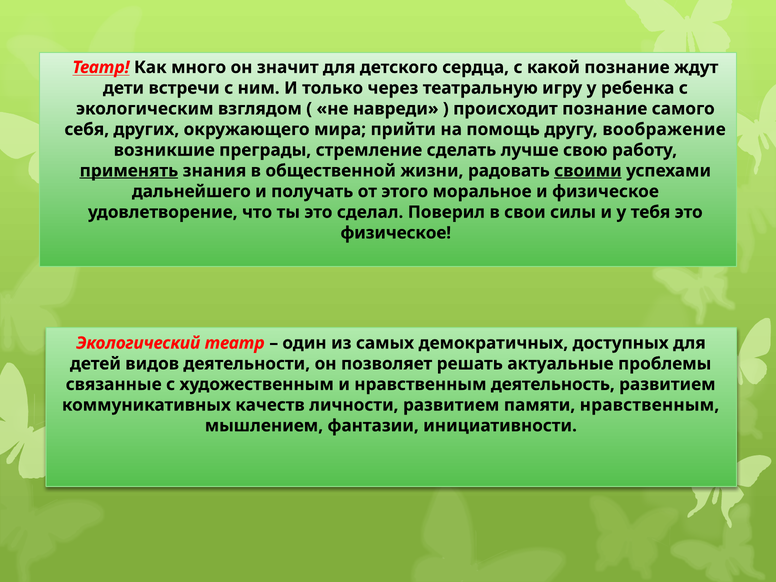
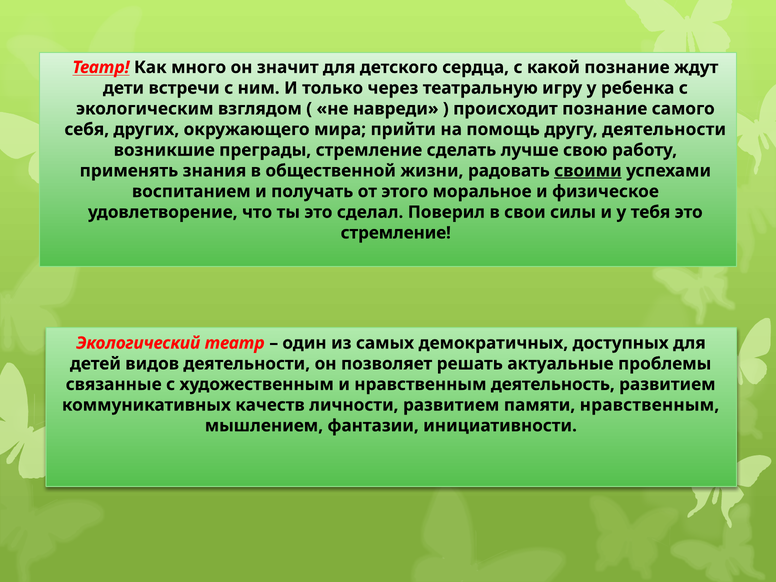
другу воображение: воображение -> деятельности (664, 129)
применять underline: present -> none (129, 171)
дальнейшего: дальнейшего -> воспитанием (191, 191)
физическое: физическое -> стремление (396, 233)
